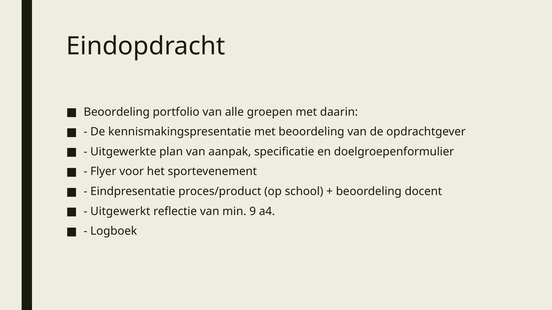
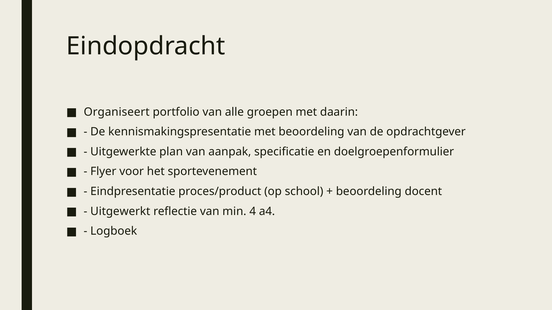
Beoordeling: Beoordeling -> Organiseert (117, 112)
9: 9 -> 4 (253, 212)
